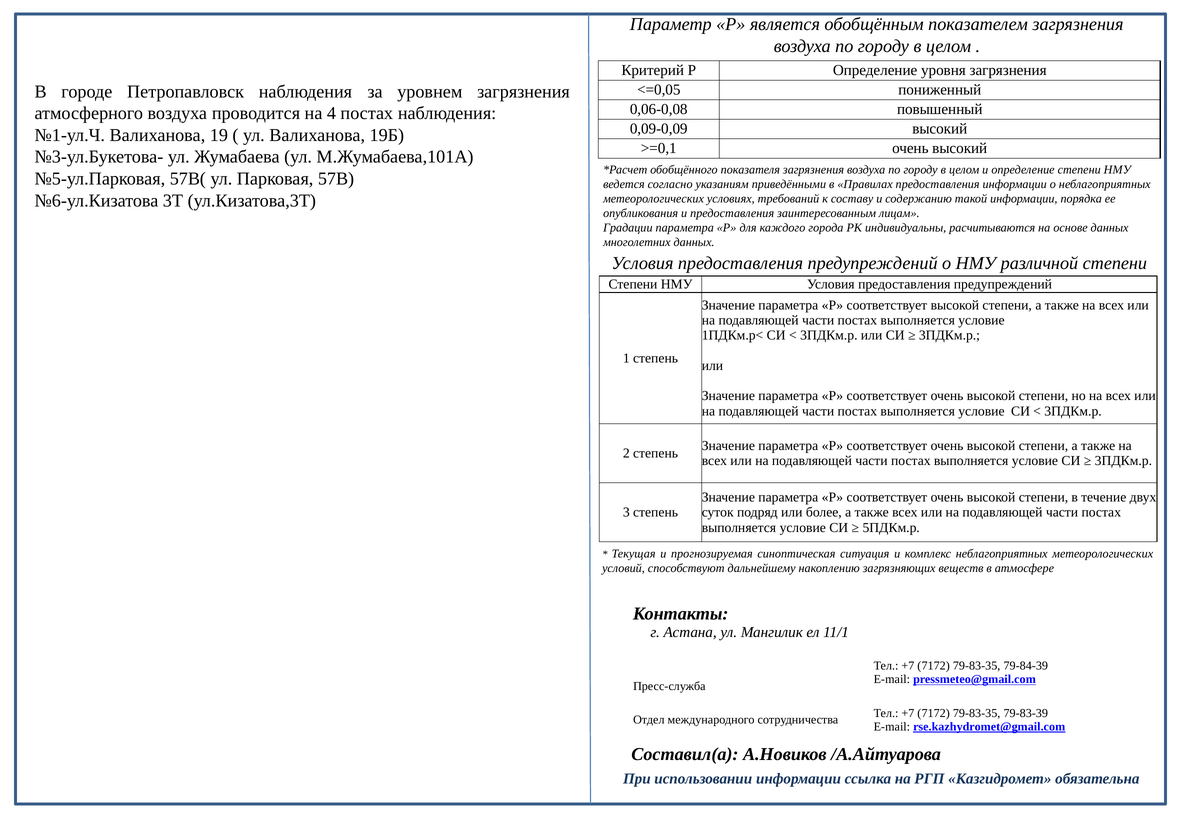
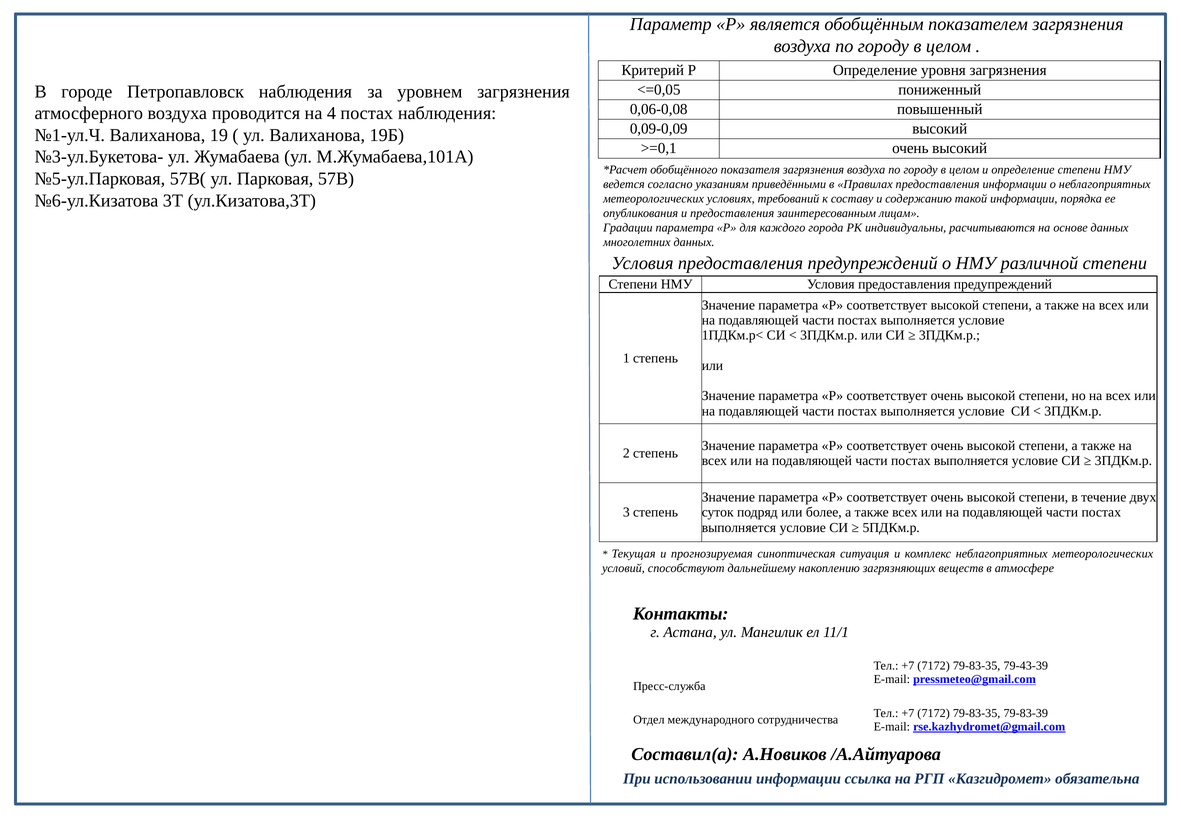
79-84-39: 79-84-39 -> 79-43-39 (1026, 666)
